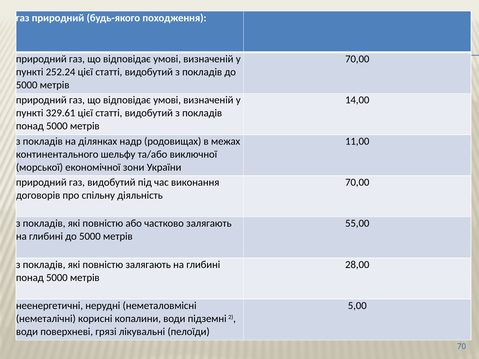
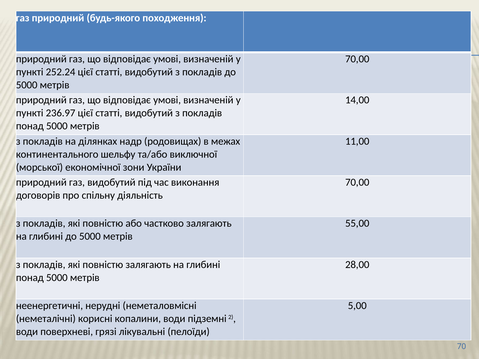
329.61: 329.61 -> 236.97 (61, 113)
